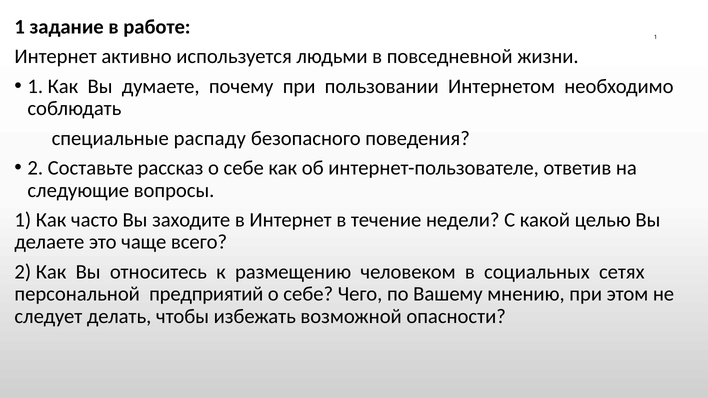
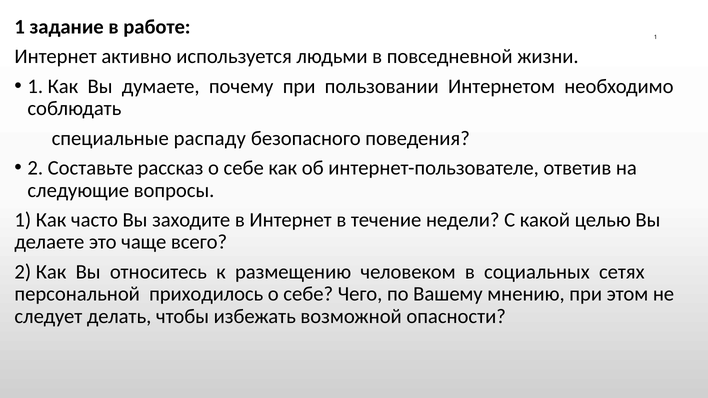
предприятий: предприятий -> приходилось (206, 294)
